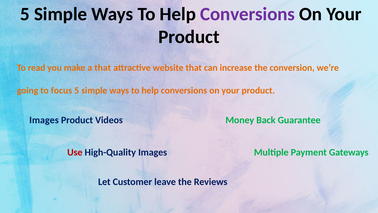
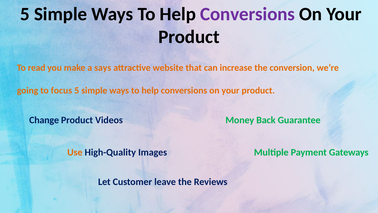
a that: that -> says (103, 68)
Images: Images -> Change (44, 120)
Use colour: red -> orange (75, 152)
